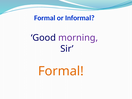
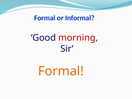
morning colour: purple -> red (78, 38)
